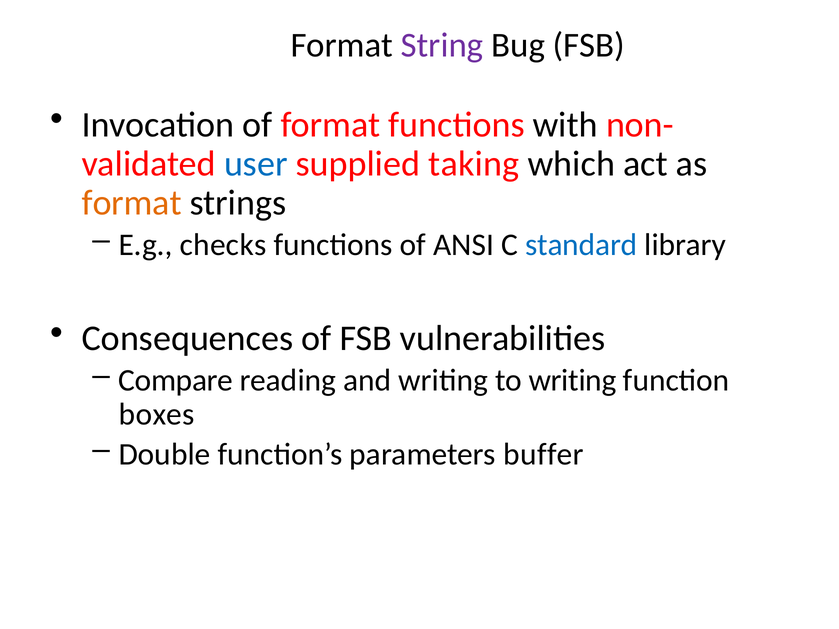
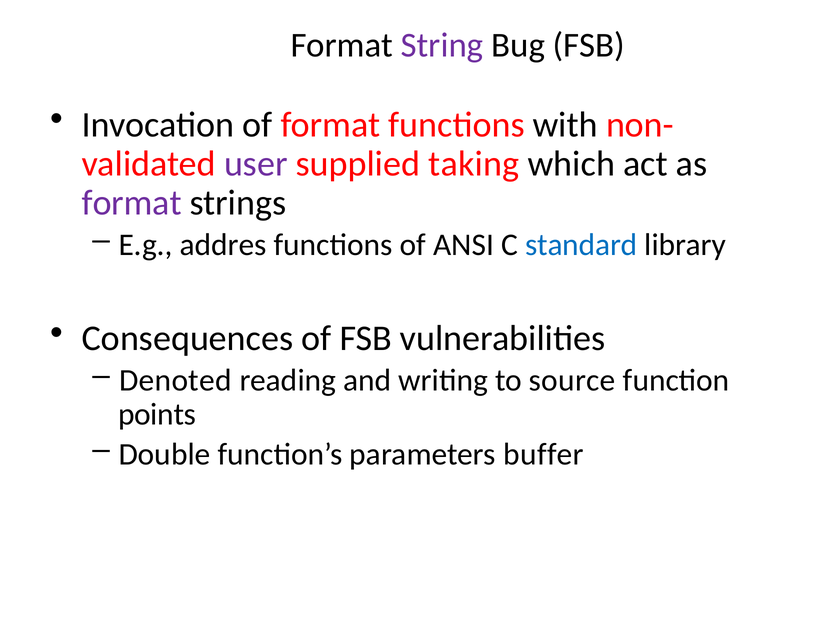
user colour: blue -> purple (256, 164)
format colour: orange -> purple (132, 203)
checks: checks -> addres (223, 245)
Compare: Compare -> Denoted (175, 380)
to writing: writing -> source (572, 380)
boxes: boxes -> points (157, 414)
